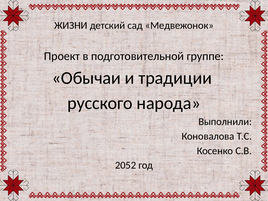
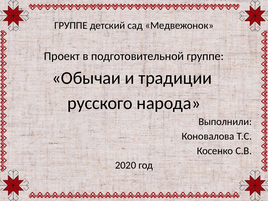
ЖИЗНИ: ЖИЗНИ -> ГРУППЕ (71, 26)
2052: 2052 -> 2020 (126, 165)
